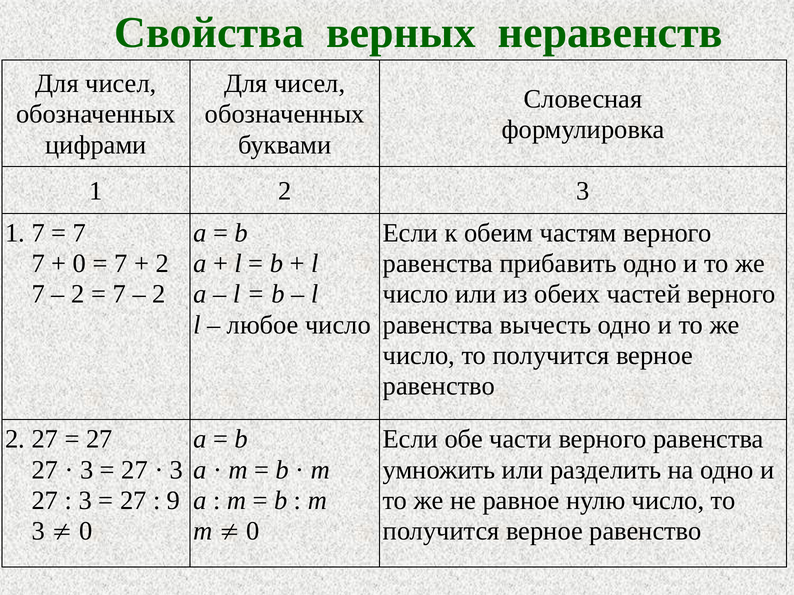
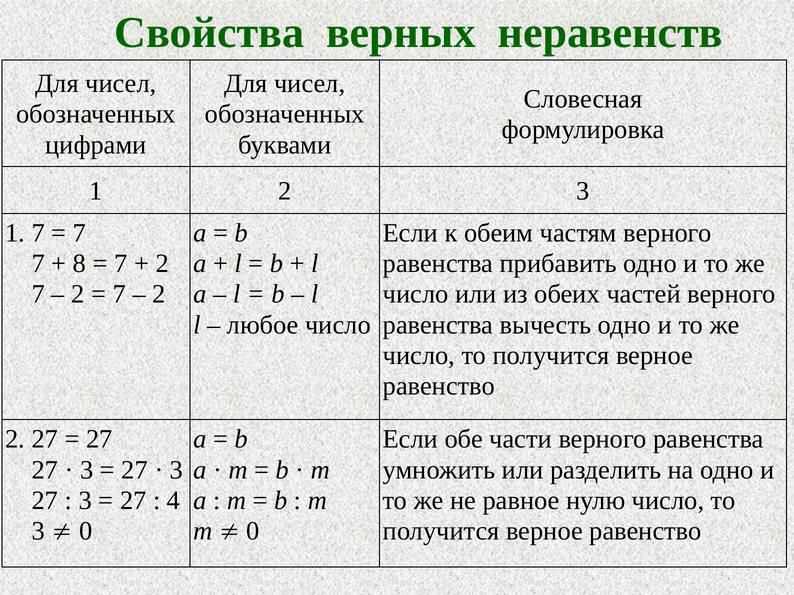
0: 0 -> 8 (80, 264)
9: 9 -> 4 (174, 501)
